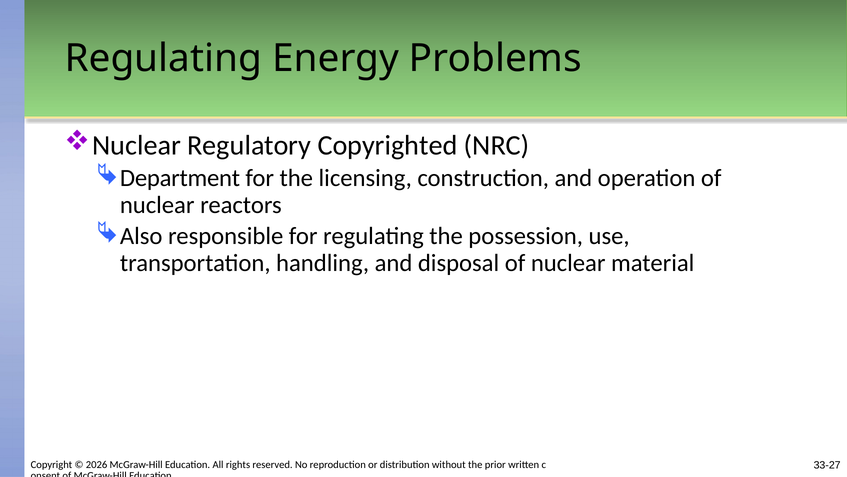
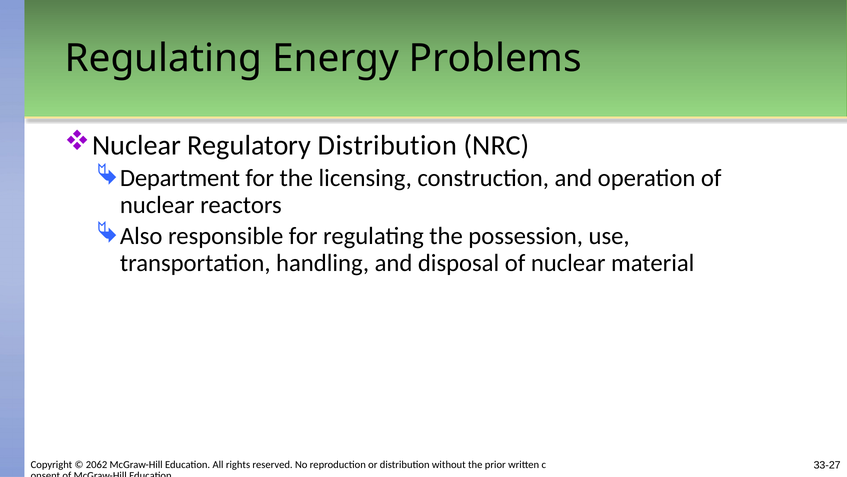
Regulatory Copyrighted: Copyrighted -> Distribution (387, 145)
2026: 2026 -> 2062 (97, 464)
